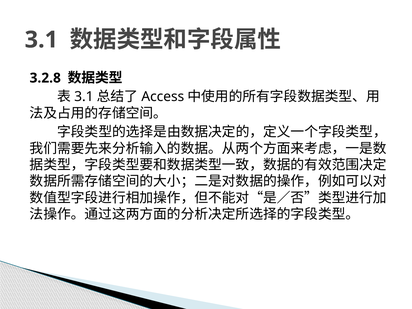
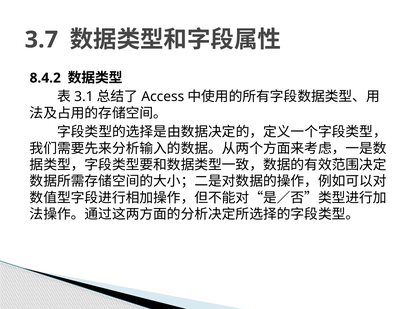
3.1: 3.1 -> 3.7 (41, 40)
3.2.8: 3.2.8 -> 8.4.2 (45, 78)
